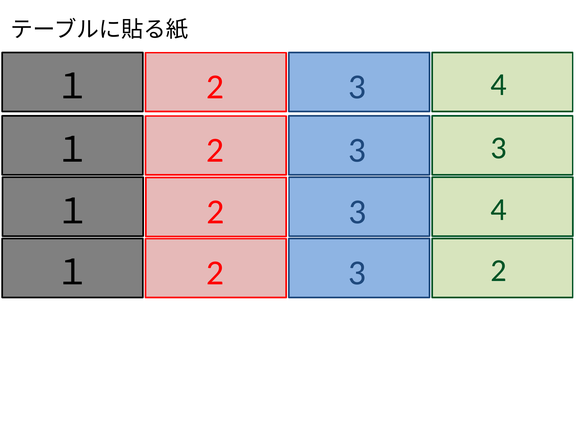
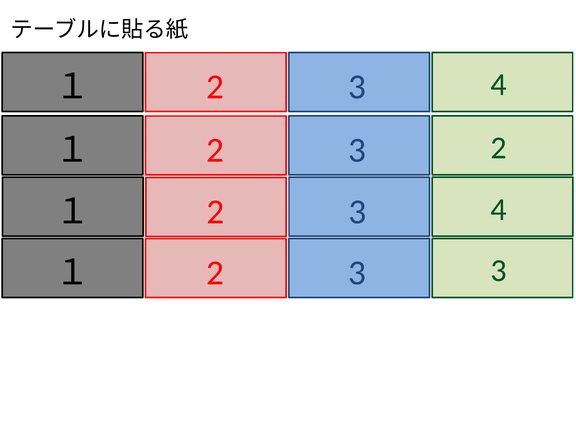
3 3: 3 -> 2 (498, 148)
3 2: 2 -> 3 (498, 271)
